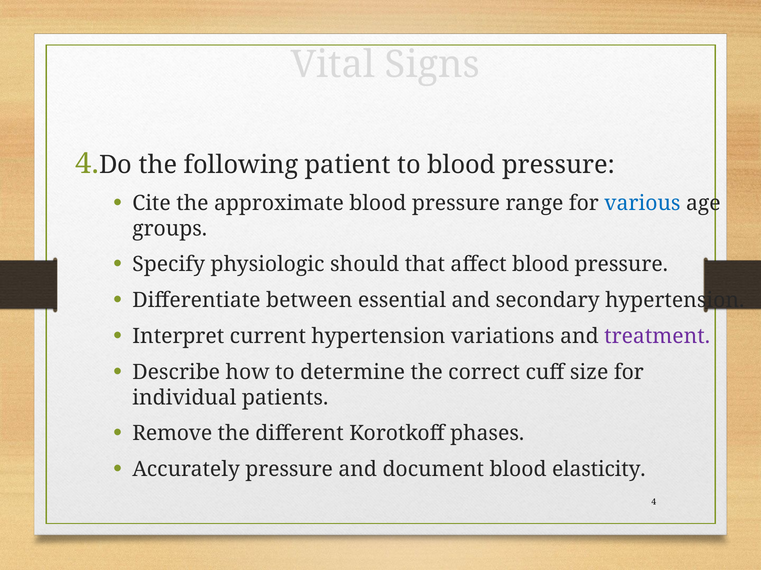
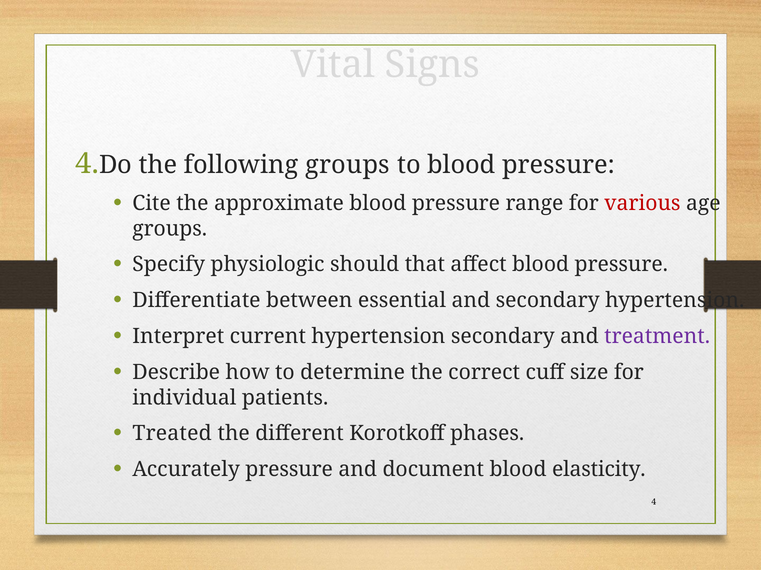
following patient: patient -> groups (348, 165)
various colour: blue -> red (642, 204)
hypertension variations: variations -> secondary (503, 337)
Remove: Remove -> Treated (172, 434)
